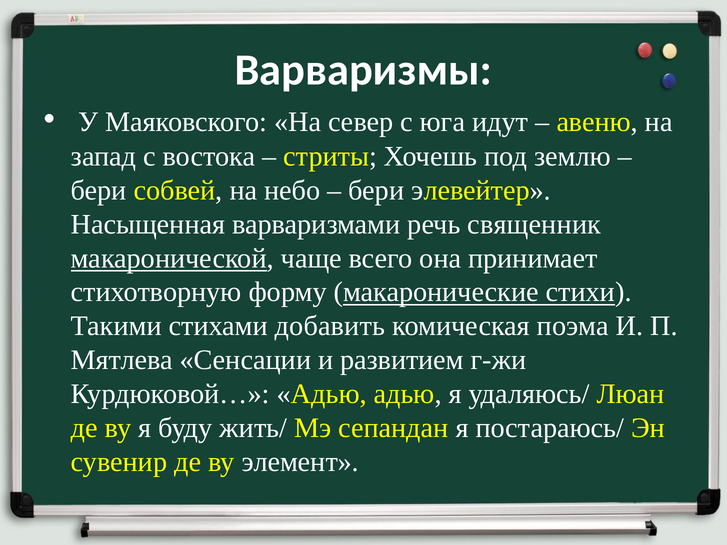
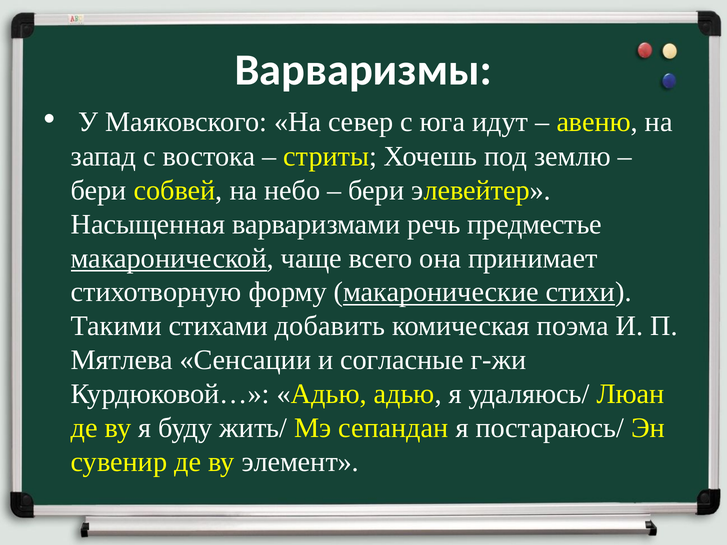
священник: священник -> предместье (535, 224)
развитием: развитием -> согласные (402, 360)
